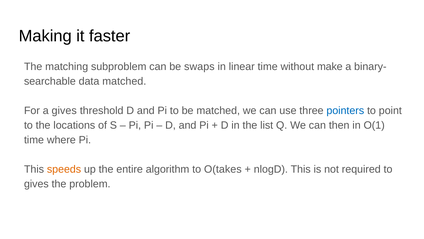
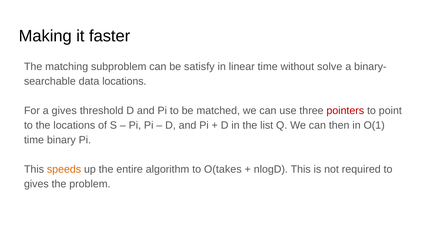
swaps: swaps -> satisfy (199, 67)
make: make -> solve (330, 67)
data matched: matched -> locations (124, 81)
pointers colour: blue -> red (345, 111)
where: where -> binary (61, 140)
